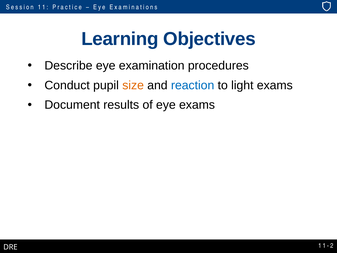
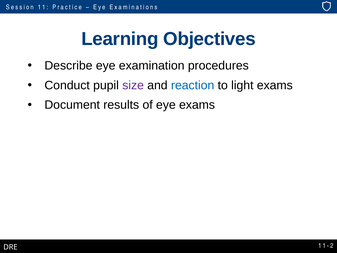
size colour: orange -> purple (133, 85)
